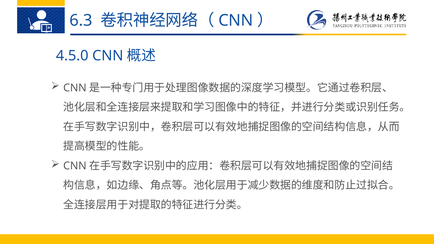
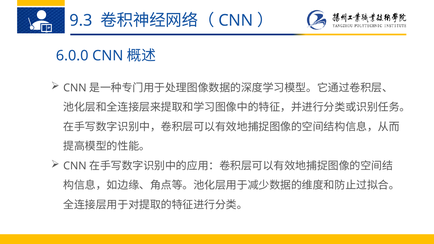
6.3: 6.3 -> 9.3 (81, 20)
4.5.0: 4.5.0 -> 6.0.0 (72, 56)
